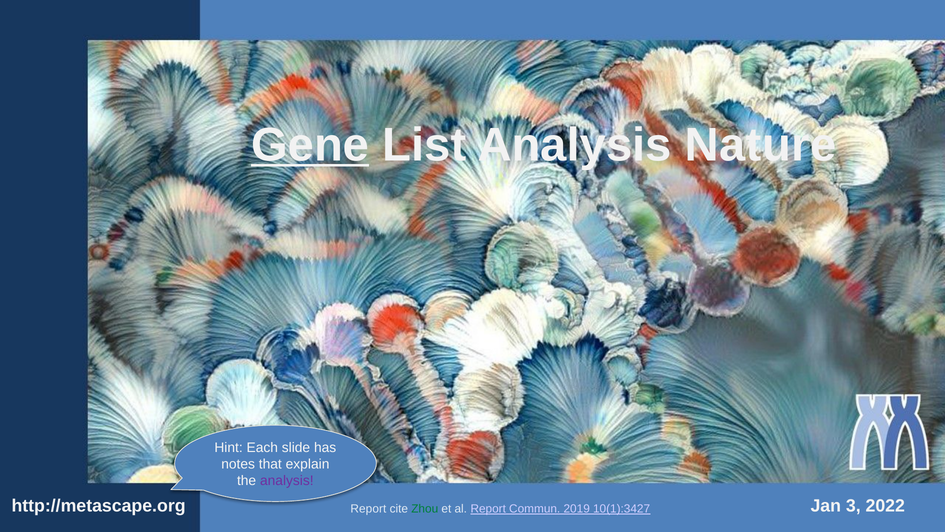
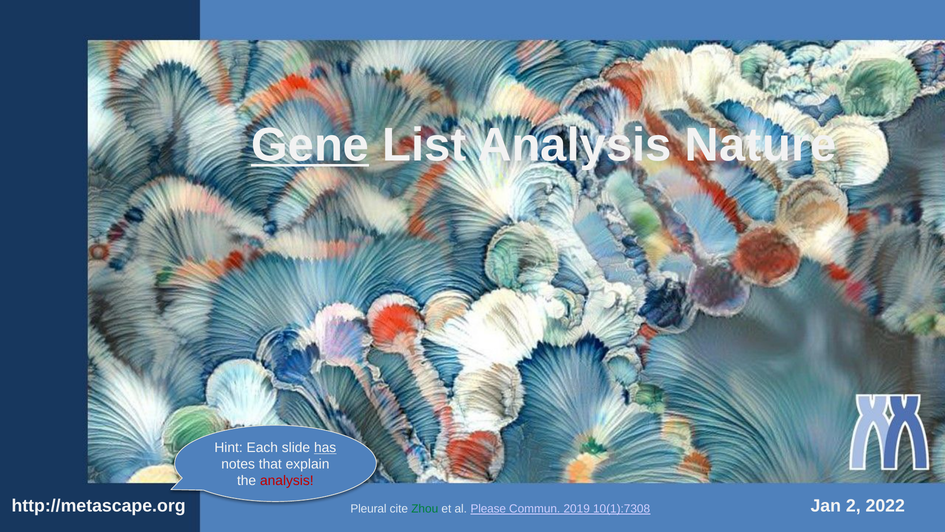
has underline: none -> present (325, 447)
analysis colour: purple -> red (287, 480)
3: 3 -> 2 (853, 505)
Report: Report -> Pleural (369, 508)
al Report: Report -> Please (488, 508)
10(1):3427: 10(1):3427 -> 10(1):7308 (622, 508)
